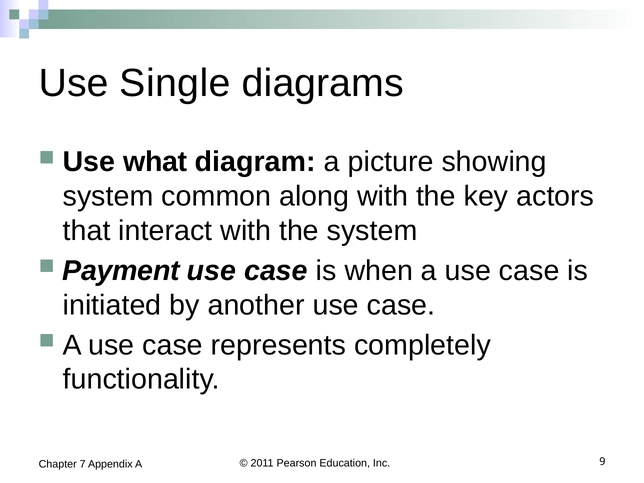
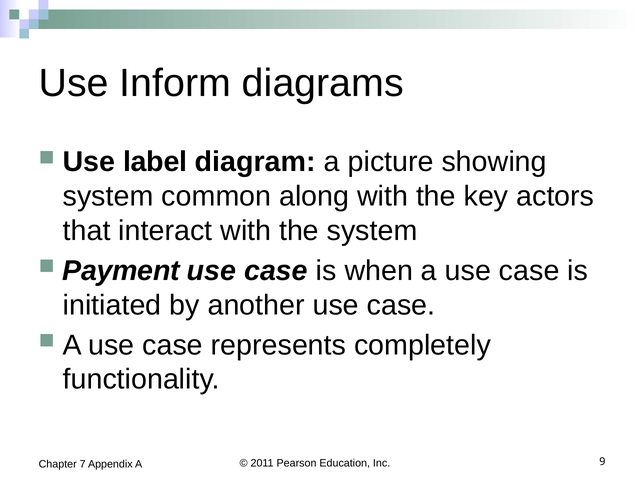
Single: Single -> Inform (175, 83)
what: what -> label (155, 162)
